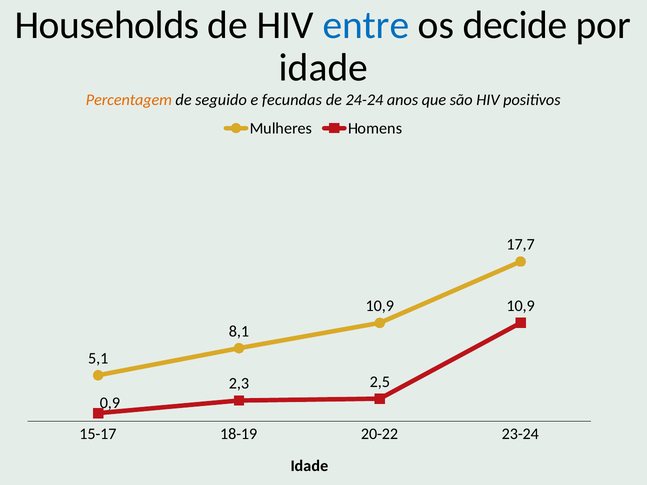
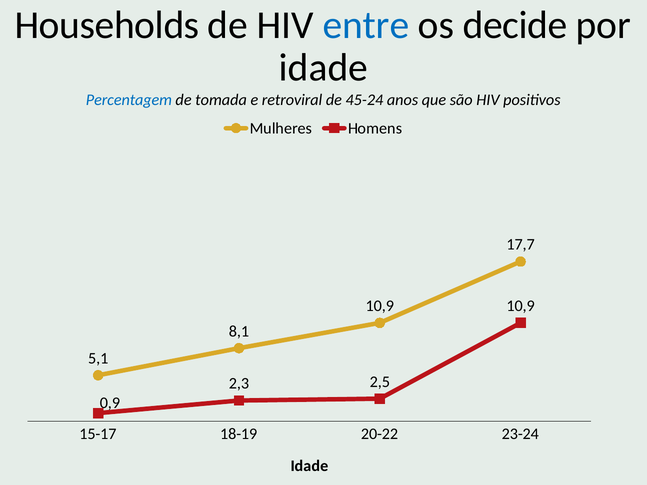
Percentagem colour: orange -> blue (129, 100)
seguido: seguido -> tomada (221, 100)
fecundas: fecundas -> retroviral (292, 100)
24-24: 24-24 -> 45-24 (364, 100)
